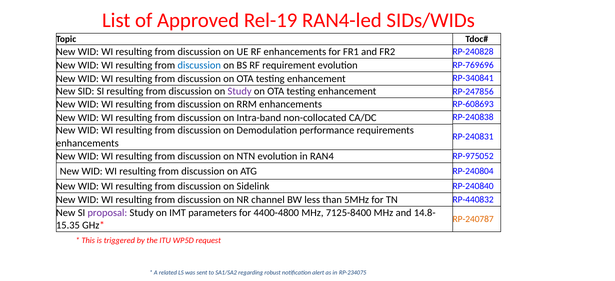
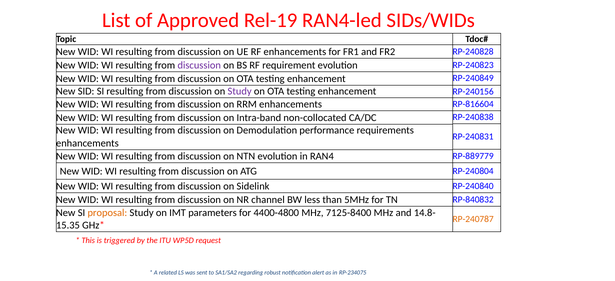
discussion colour: blue -> purple (199, 65)
RP-769696: RP-769696 -> RP-240823 (473, 65)
RP-340841: RP-340841 -> RP-240849 (473, 78)
RP-247856: RP-247856 -> RP-240156 (473, 92)
RP-608693: RP-608693 -> RP-816604 (473, 104)
RP-975052: RP-975052 -> RP-889779 (473, 156)
RP-440832: RP-440832 -> RP-840832 (473, 200)
proposal colour: purple -> orange (107, 213)
